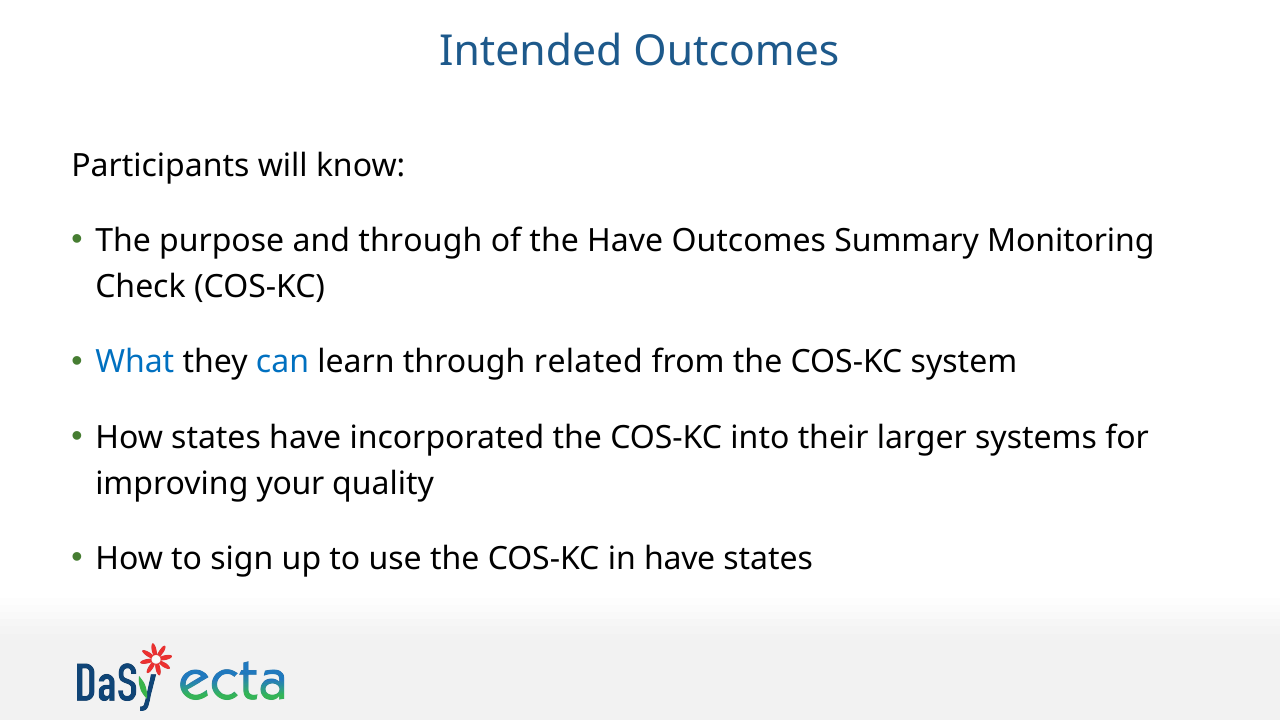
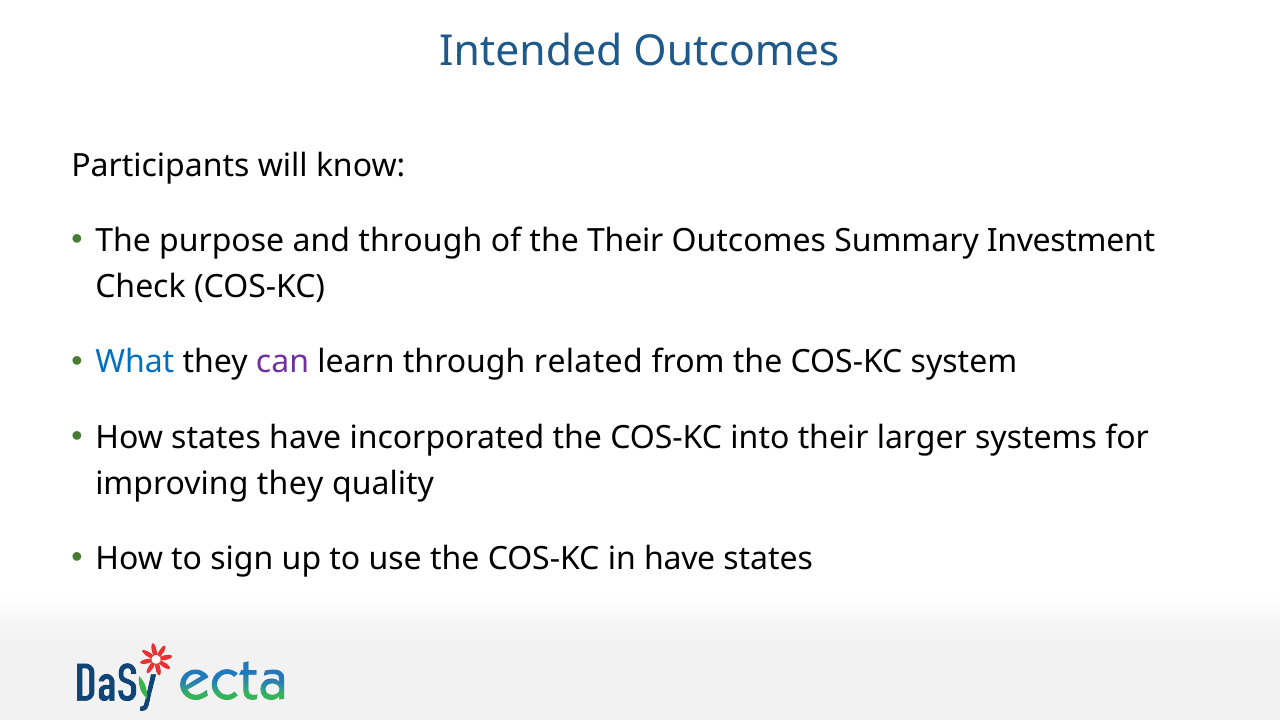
the Have: Have -> Their (625, 241)
Monitoring: Monitoring -> Investment (1071, 241)
can colour: blue -> purple (282, 362)
improving your: your -> they (290, 484)
